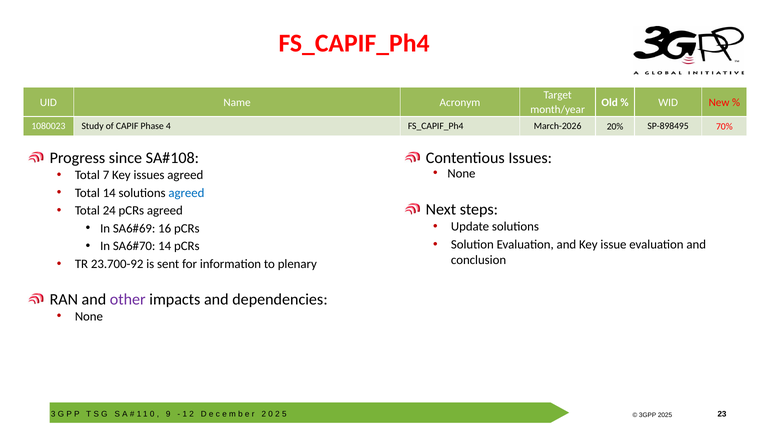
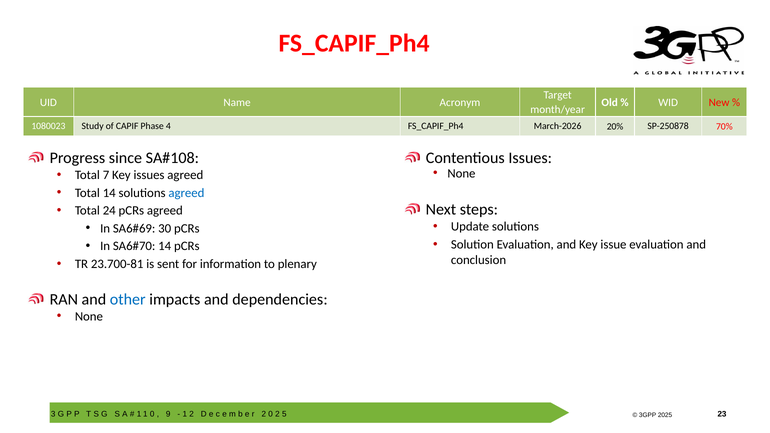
SP-898495: SP-898495 -> SP-250878 (668, 126)
16: 16 -> 30 (165, 228)
23.700-92: 23.700-92 -> 23.700-81 (117, 264)
other colour: purple -> blue (128, 299)
